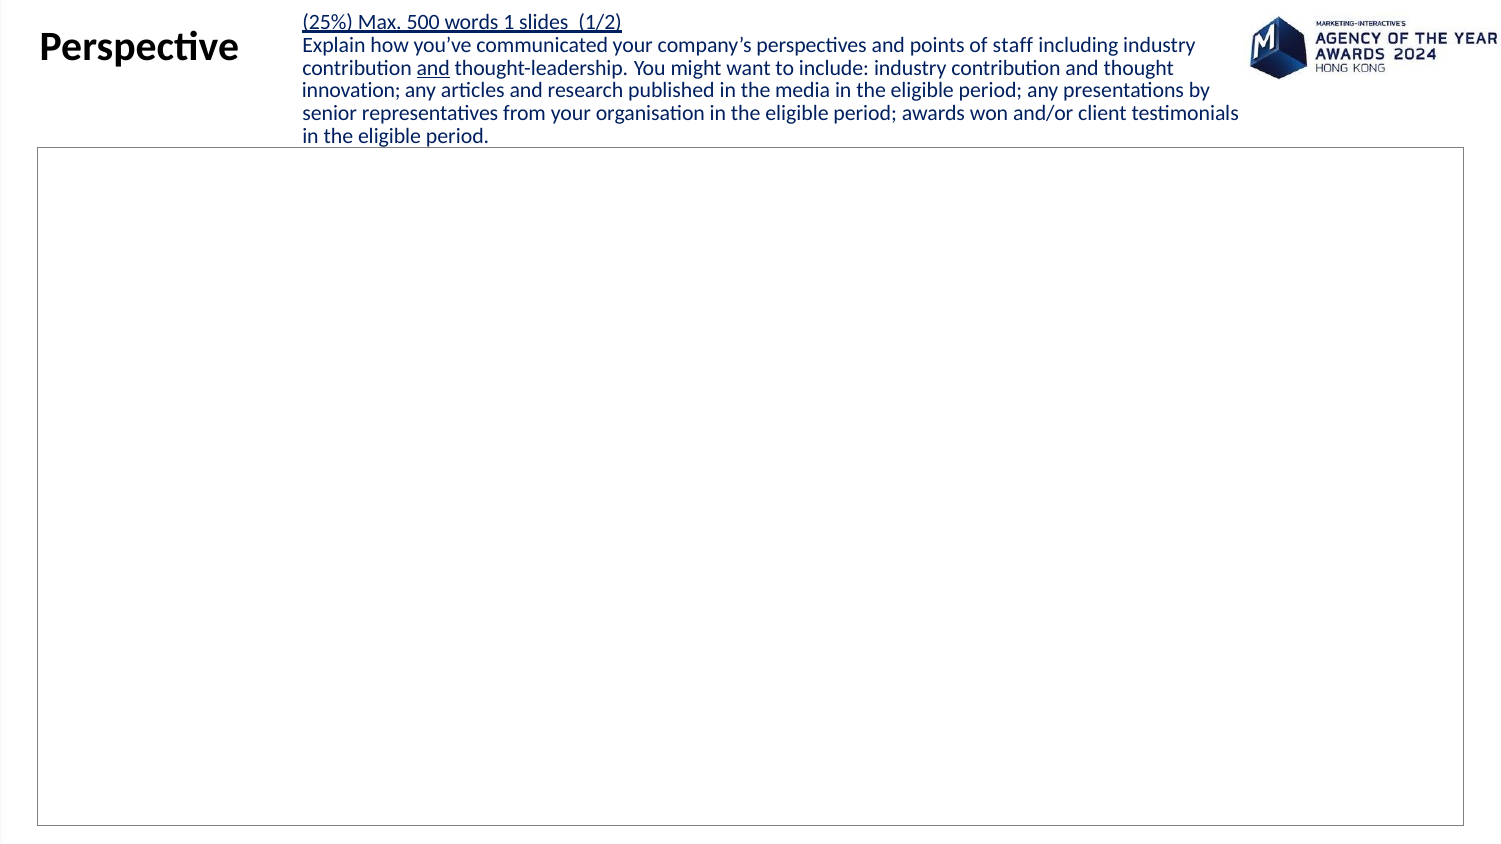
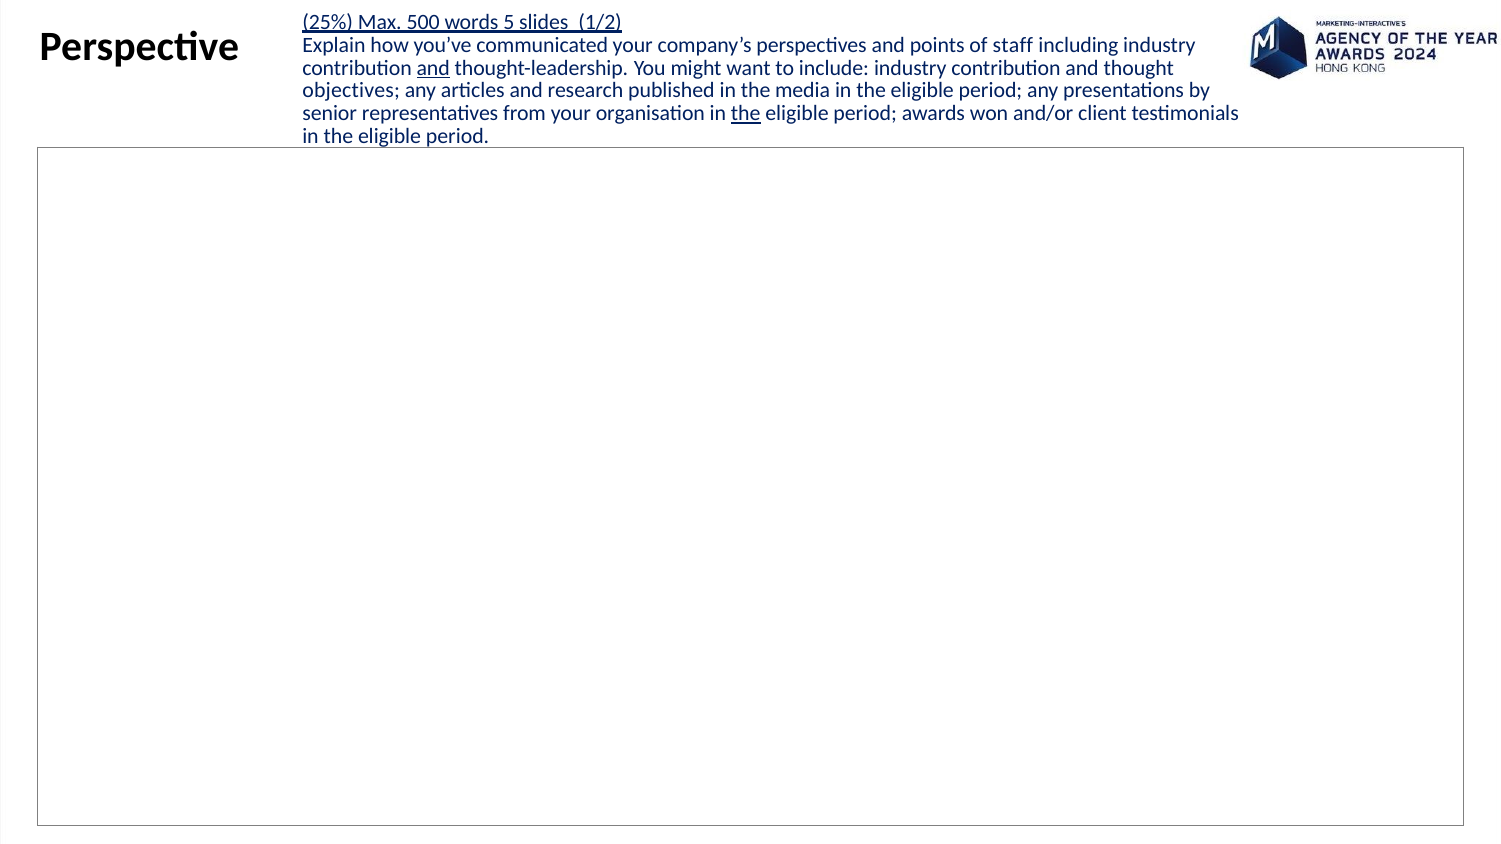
1: 1 -> 5 (509, 22)
innovation: innovation -> objectives (351, 91)
the underline: none -> present (746, 114)
